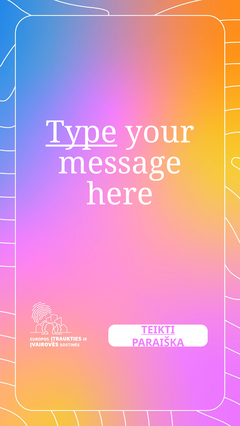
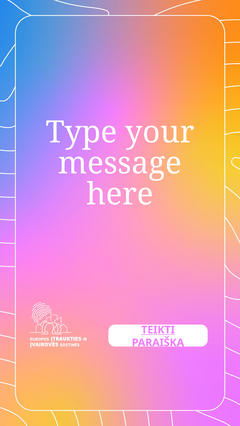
Type underline: present -> none (81, 133)
